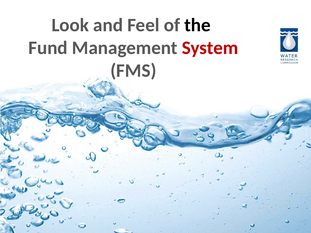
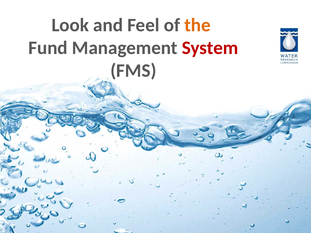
the colour: black -> orange (197, 25)
